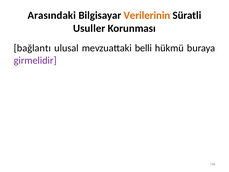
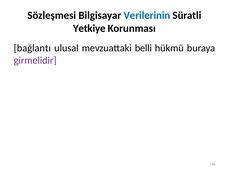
Arasındaki: Arasındaki -> Sözleşmesi (52, 15)
Verilerinin colour: orange -> blue (147, 15)
Usuller: Usuller -> Yetkiye (89, 28)
